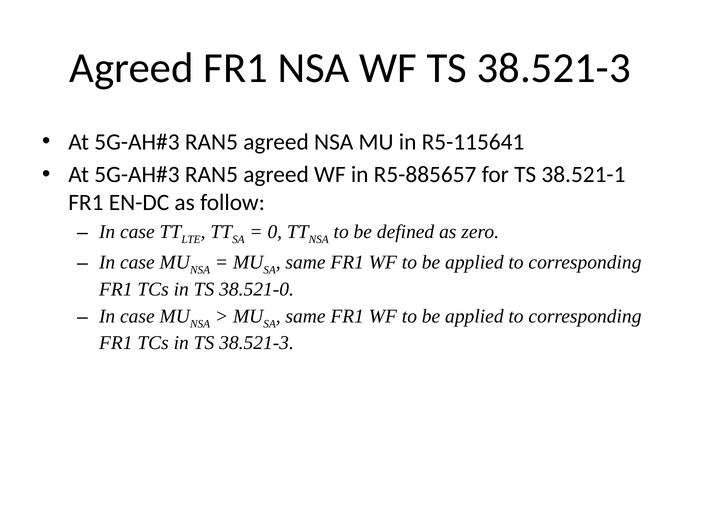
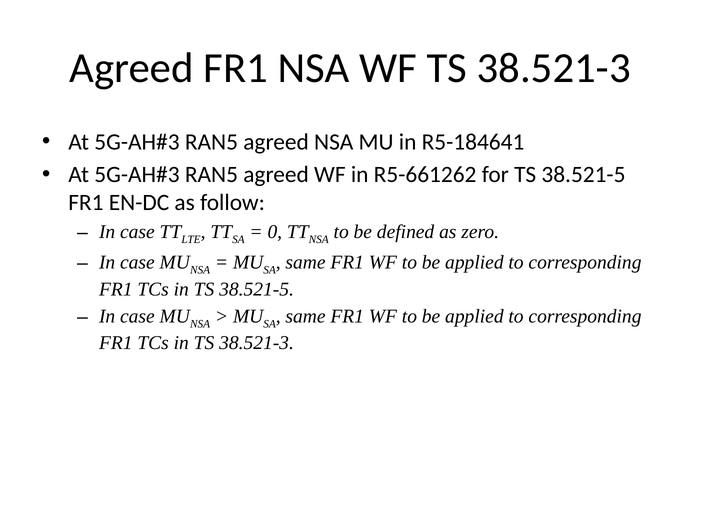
R5-115641: R5-115641 -> R5-184641 (473, 142)
R5-885657: R5-885657 -> R5-661262 (425, 175)
for TS 38.521-1: 38.521-1 -> 38.521-5 (583, 175)
in TS 38.521-0: 38.521-0 -> 38.521-5 (257, 289)
